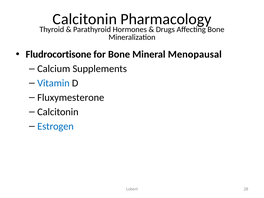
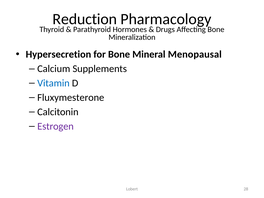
Calcitonin: Calcitonin -> Reduction (85, 19)
Fludrocortisone: Fludrocortisone -> Hypersecretion (58, 54)
Estrogen colour: blue -> purple (56, 126)
